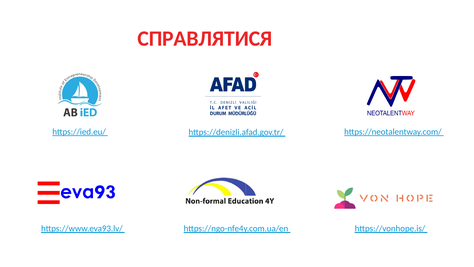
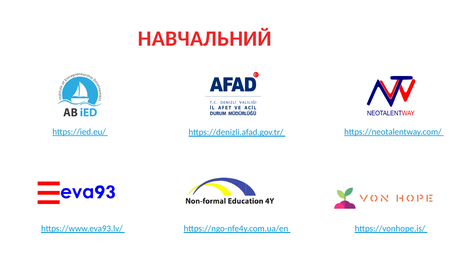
СПРАВЛЯТИСЯ: СПРАВЛЯТИСЯ -> НАВЧАЛЬНИЙ (205, 39)
